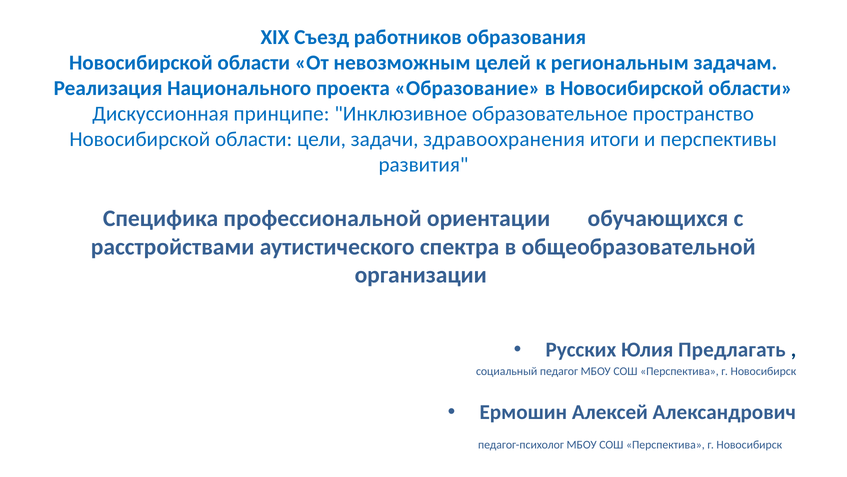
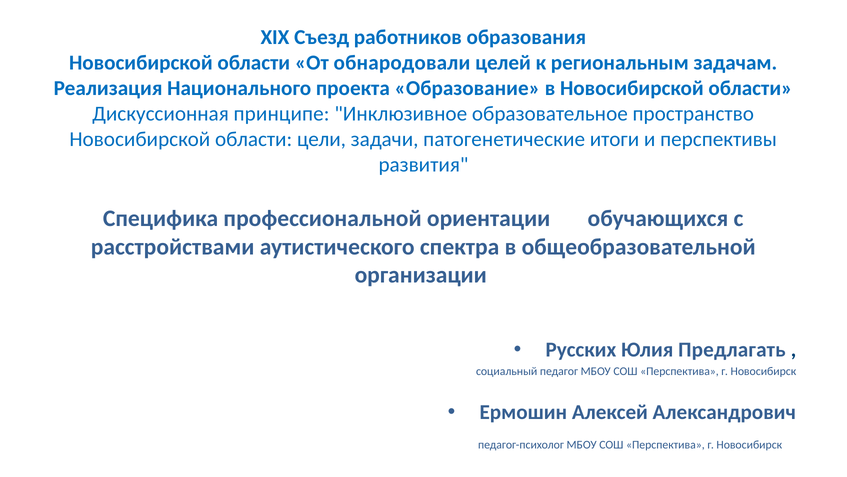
невозможным: невозможным -> обнародовали (402, 63)
здравоохранения: здравоохранения -> патогенетические (504, 139)
